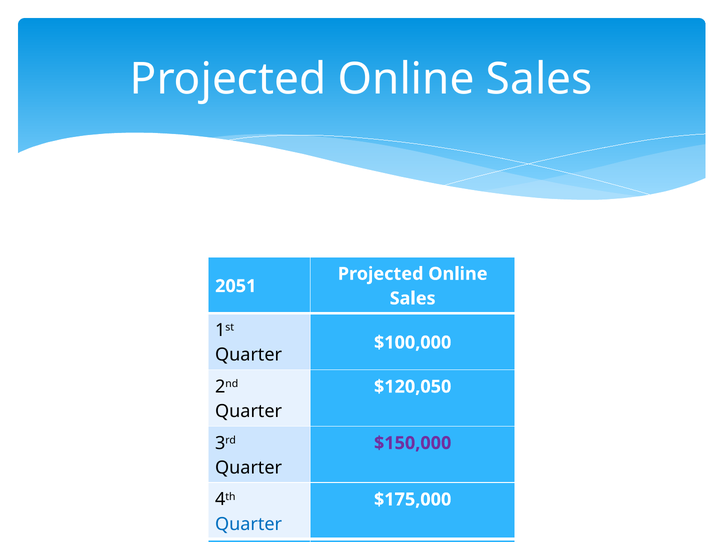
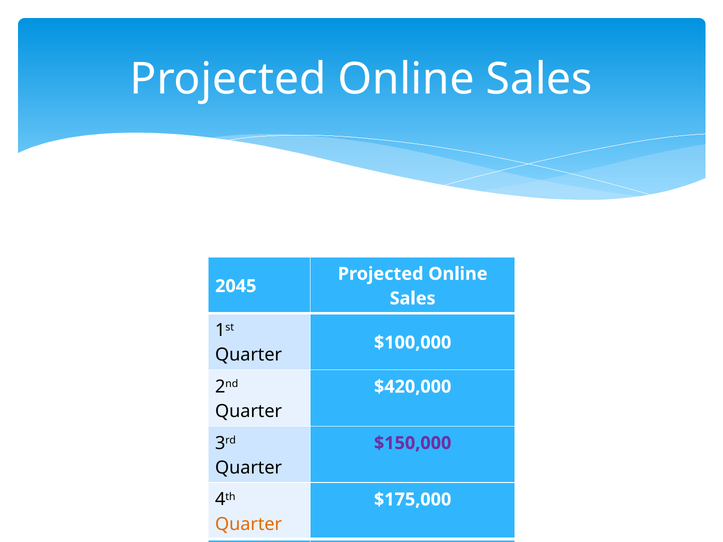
2051: 2051 -> 2045 (236, 286)
$120,050: $120,050 -> $420,000 (413, 387)
Quarter colour: blue -> orange (249, 524)
